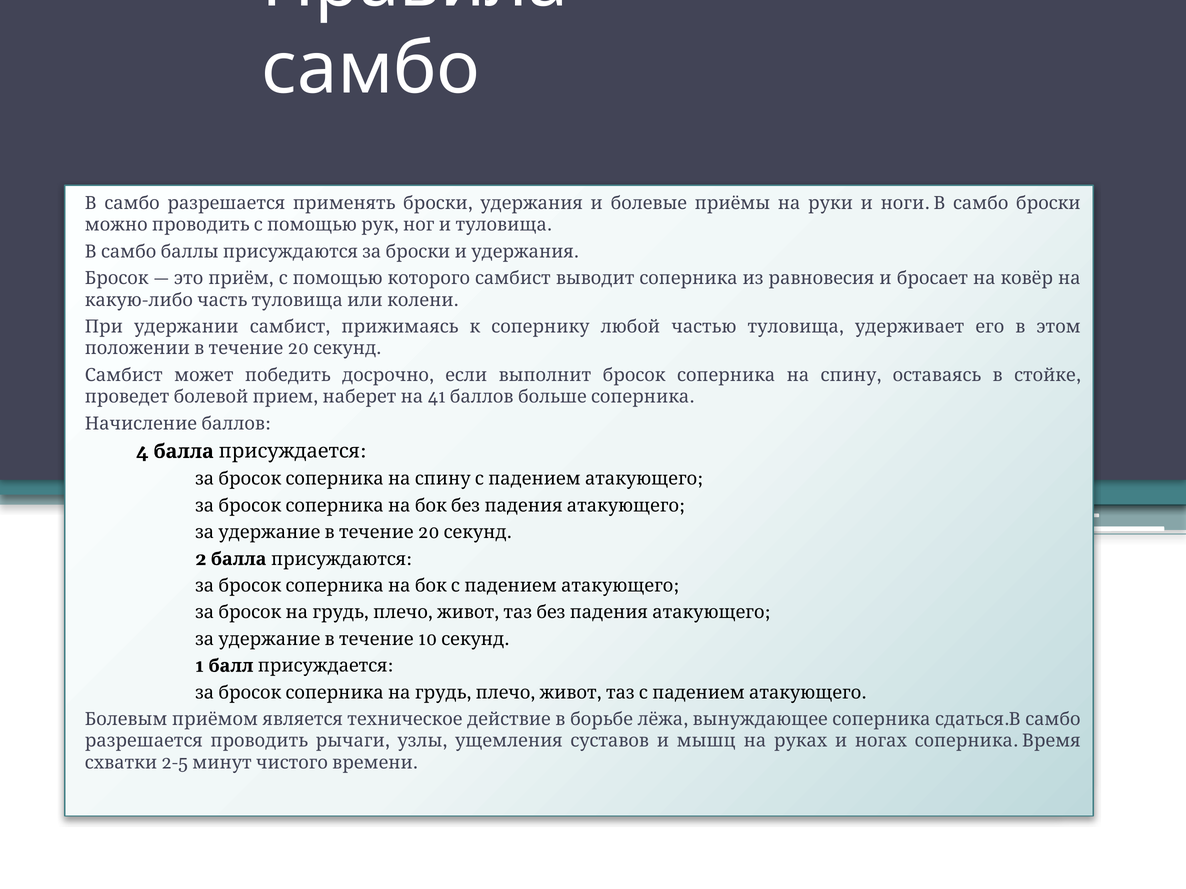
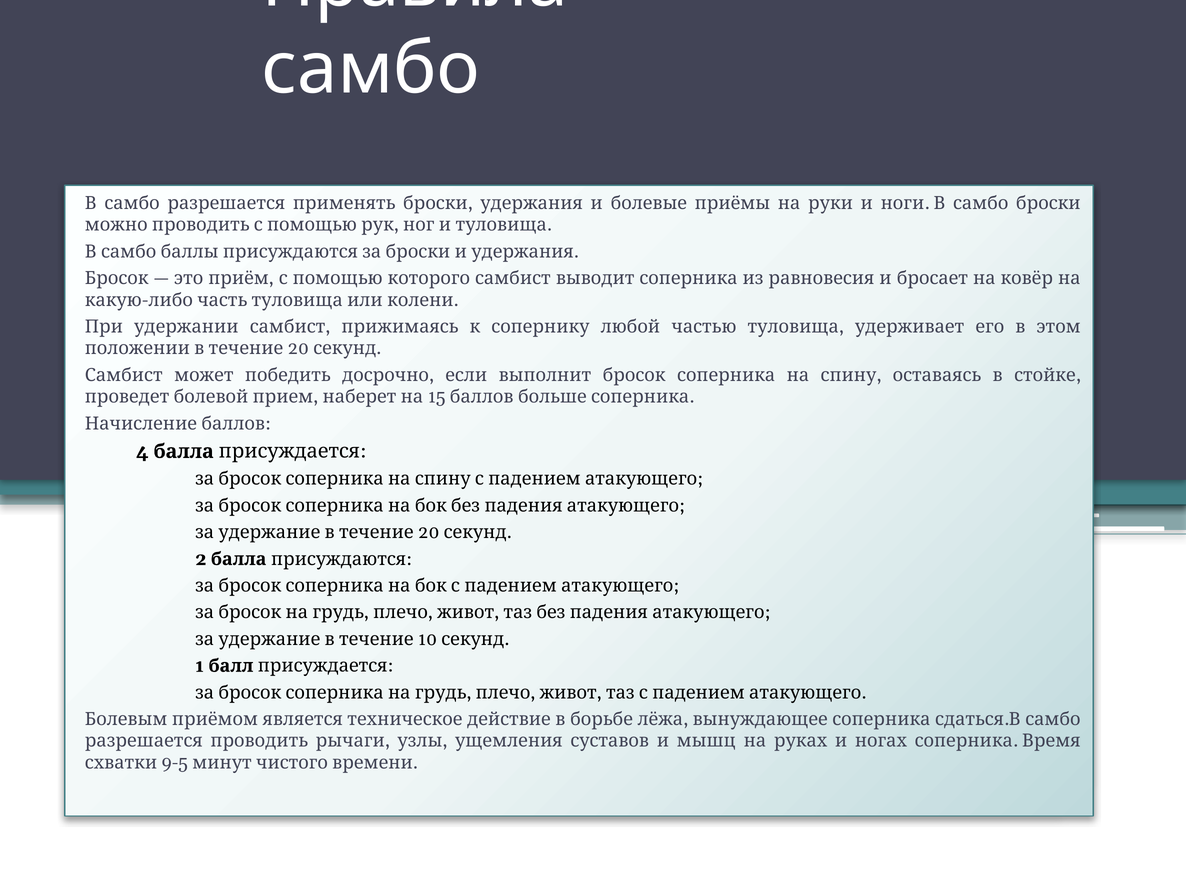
41: 41 -> 15 (437, 397)
2-5: 2-5 -> 9-5 (175, 763)
